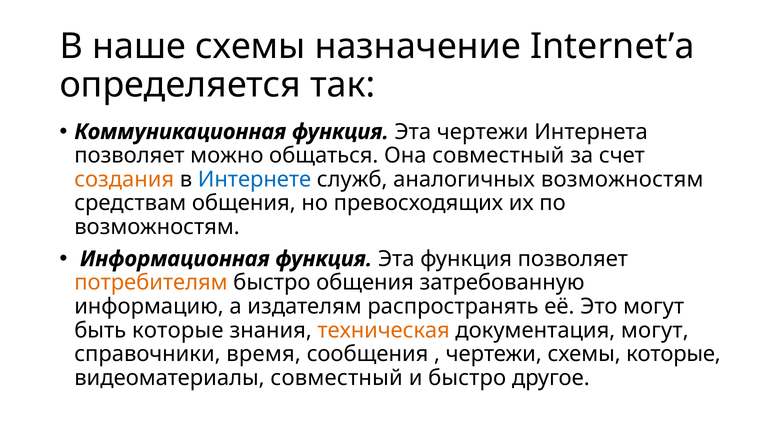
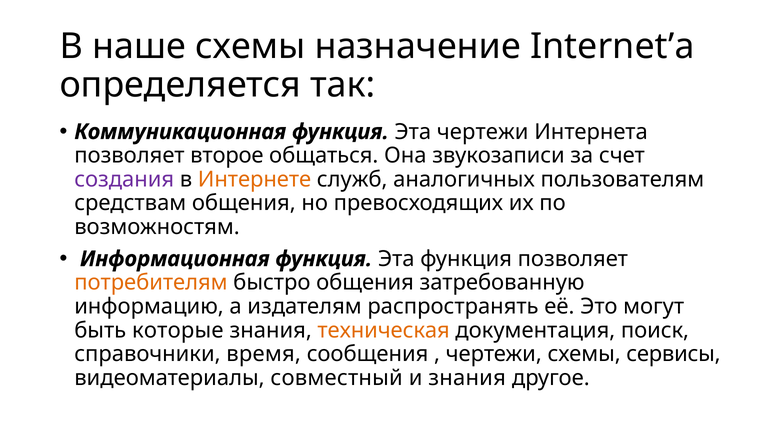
можно: можно -> второе (227, 156)
Она совместный: совместный -> звукозаписи (498, 156)
создания colour: orange -> purple (124, 179)
Интернете colour: blue -> orange (255, 179)
аналогичных возможностям: возможностям -> пользователям (622, 179)
документация могут: могут -> поиск (655, 330)
схемы которые: которые -> сервисы (673, 354)
и быстро: быстро -> знания (467, 378)
